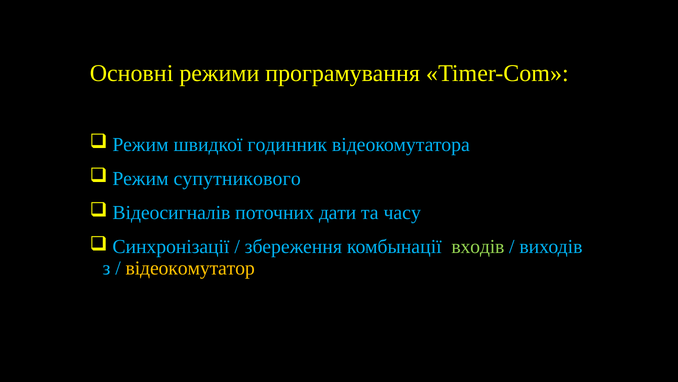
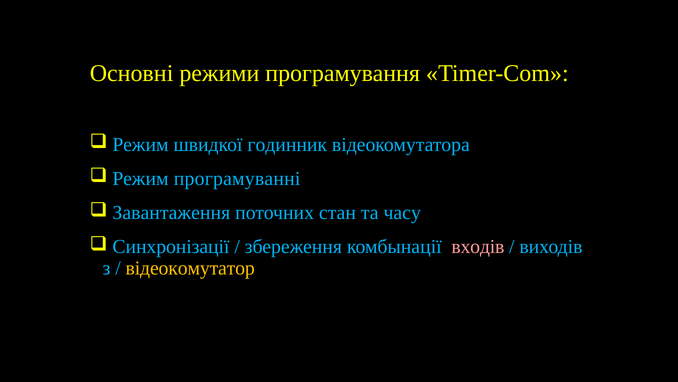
супутникового: супутникового -> програмуванні (237, 178)
Відеосигналів: Відеосигналів -> Завантаження (171, 213)
дати: дати -> стан (337, 213)
входів colour: light green -> pink (478, 247)
